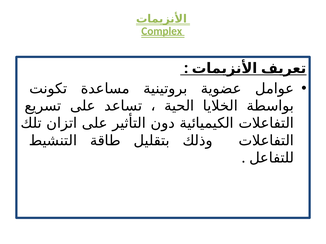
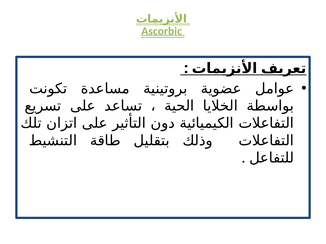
Complex: Complex -> Ascorbic (162, 31)
